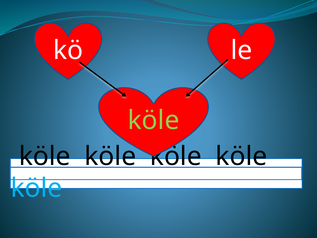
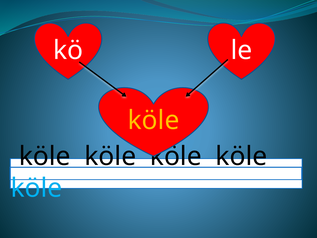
köle colour: light green -> yellow (154, 120)
